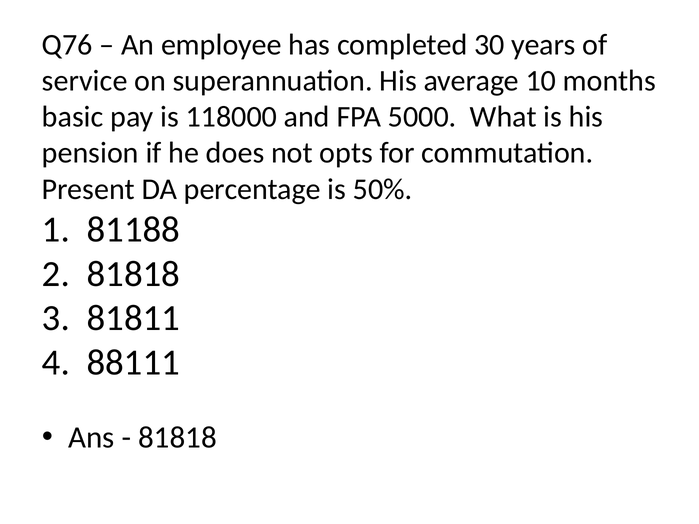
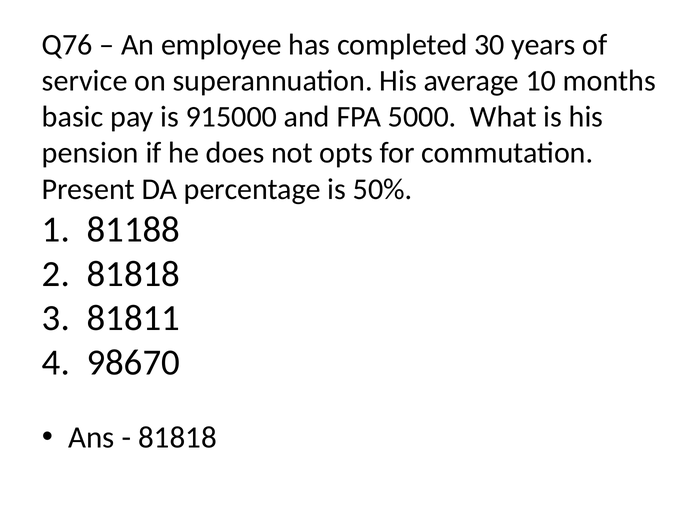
118000: 118000 -> 915000 (231, 117)
88111: 88111 -> 98670 (133, 363)
